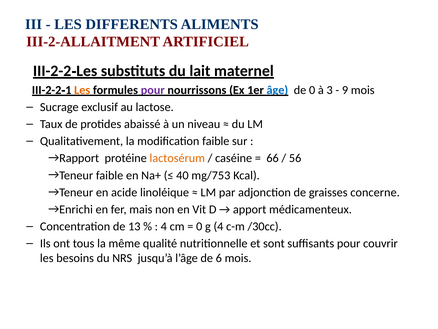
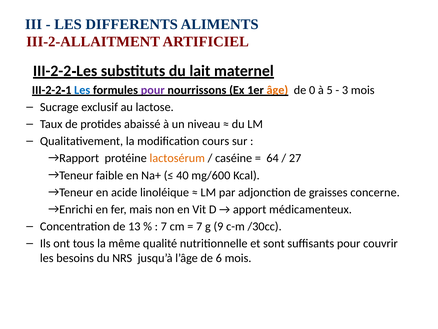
Les colour: orange -> blue (82, 90)
âge colour: blue -> orange (277, 90)
3: 3 -> 5 (330, 90)
9: 9 -> 3 (345, 90)
modification faible: faible -> cours (216, 141)
66: 66 -> 64 (273, 158)
56: 56 -> 27 (295, 158)
mg/753: mg/753 -> mg/600 (211, 175)
4: 4 -> 7 (164, 226)
0: 0 -> 7 (199, 226)
g 4: 4 -> 9 (218, 226)
